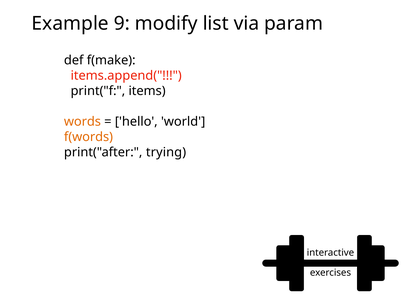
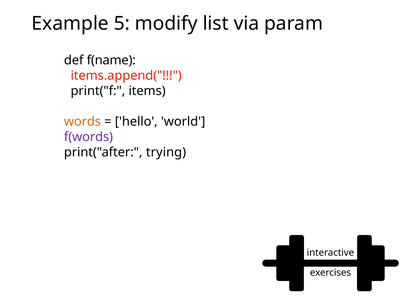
9: 9 -> 5 (122, 24)
f(make: f(make -> f(name (111, 60)
f(words colour: orange -> purple (88, 137)
